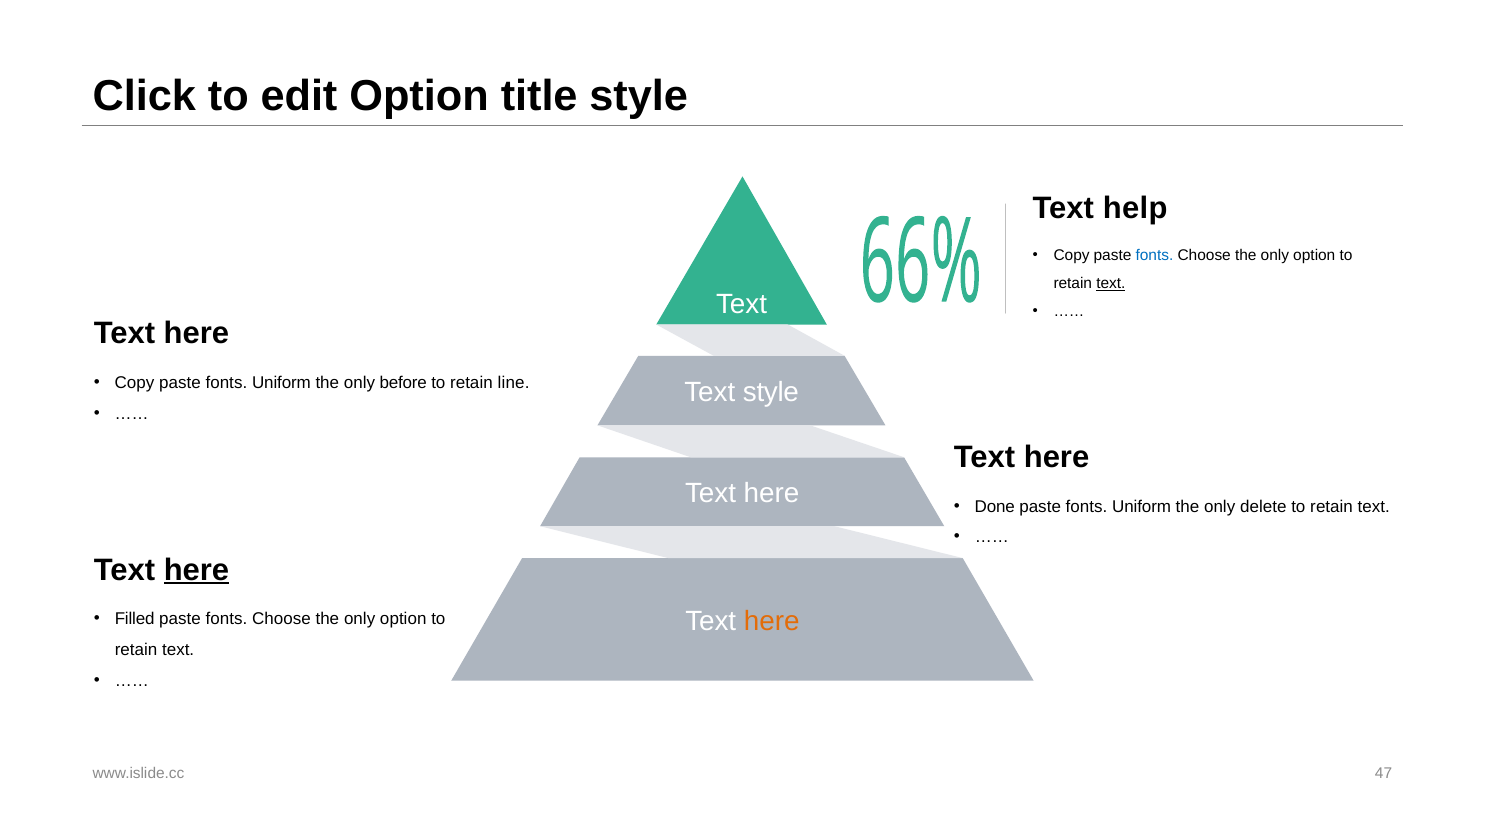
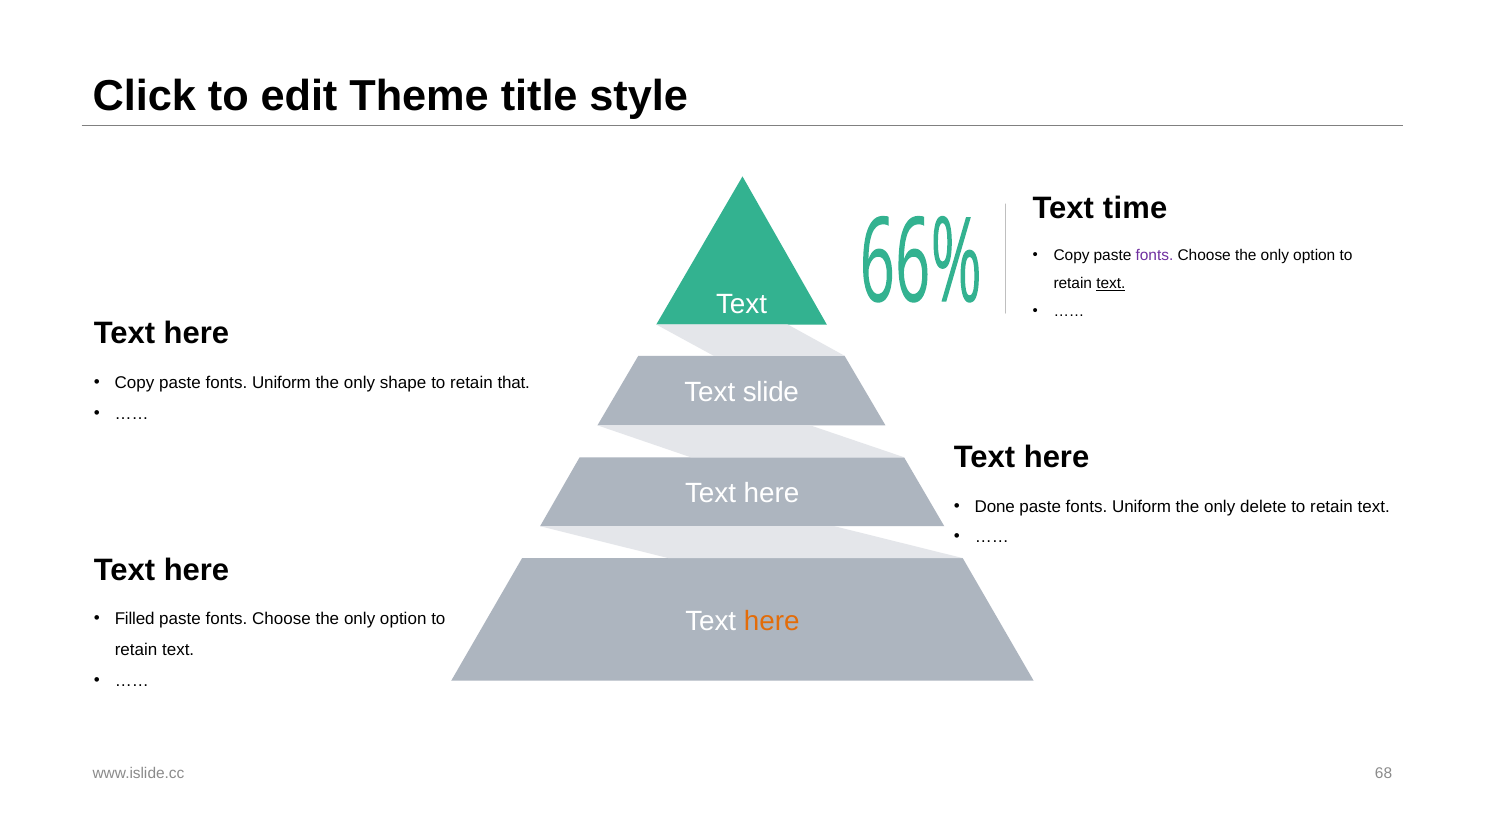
edit Option: Option -> Theme (419, 96)
help: help -> time (1135, 208)
fonts colour: blue -> purple (1154, 256)
before: before -> shape (403, 383)
line: line -> that (514, 383)
Text style: style -> slide (771, 393)
here underline: present -> none (196, 570)
47: 47 -> 68 (1384, 774)
